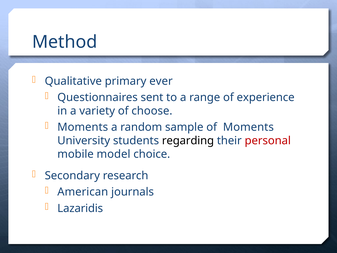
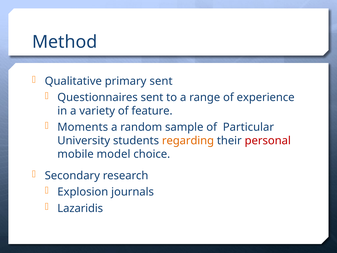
primary ever: ever -> sent (161, 81)
choose: choose -> feature (152, 111)
of Moments: Moments -> Particular (248, 127)
regarding colour: black -> orange (188, 141)
American: American -> Explosion (83, 192)
